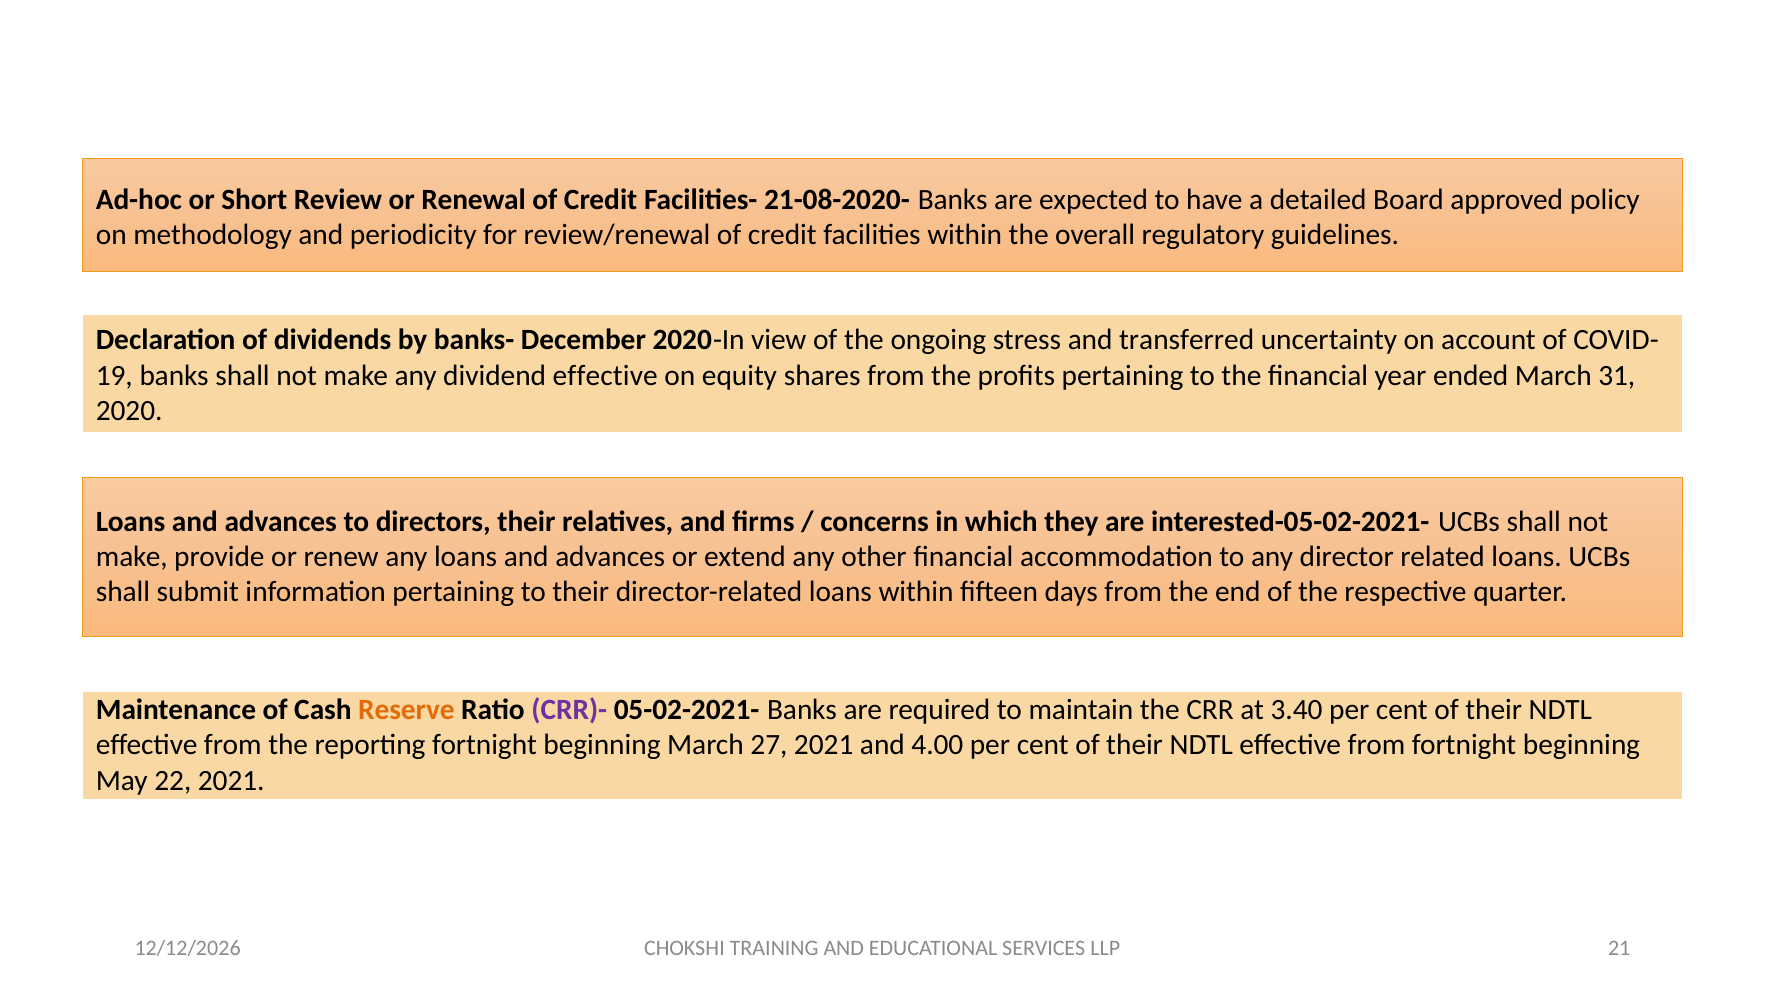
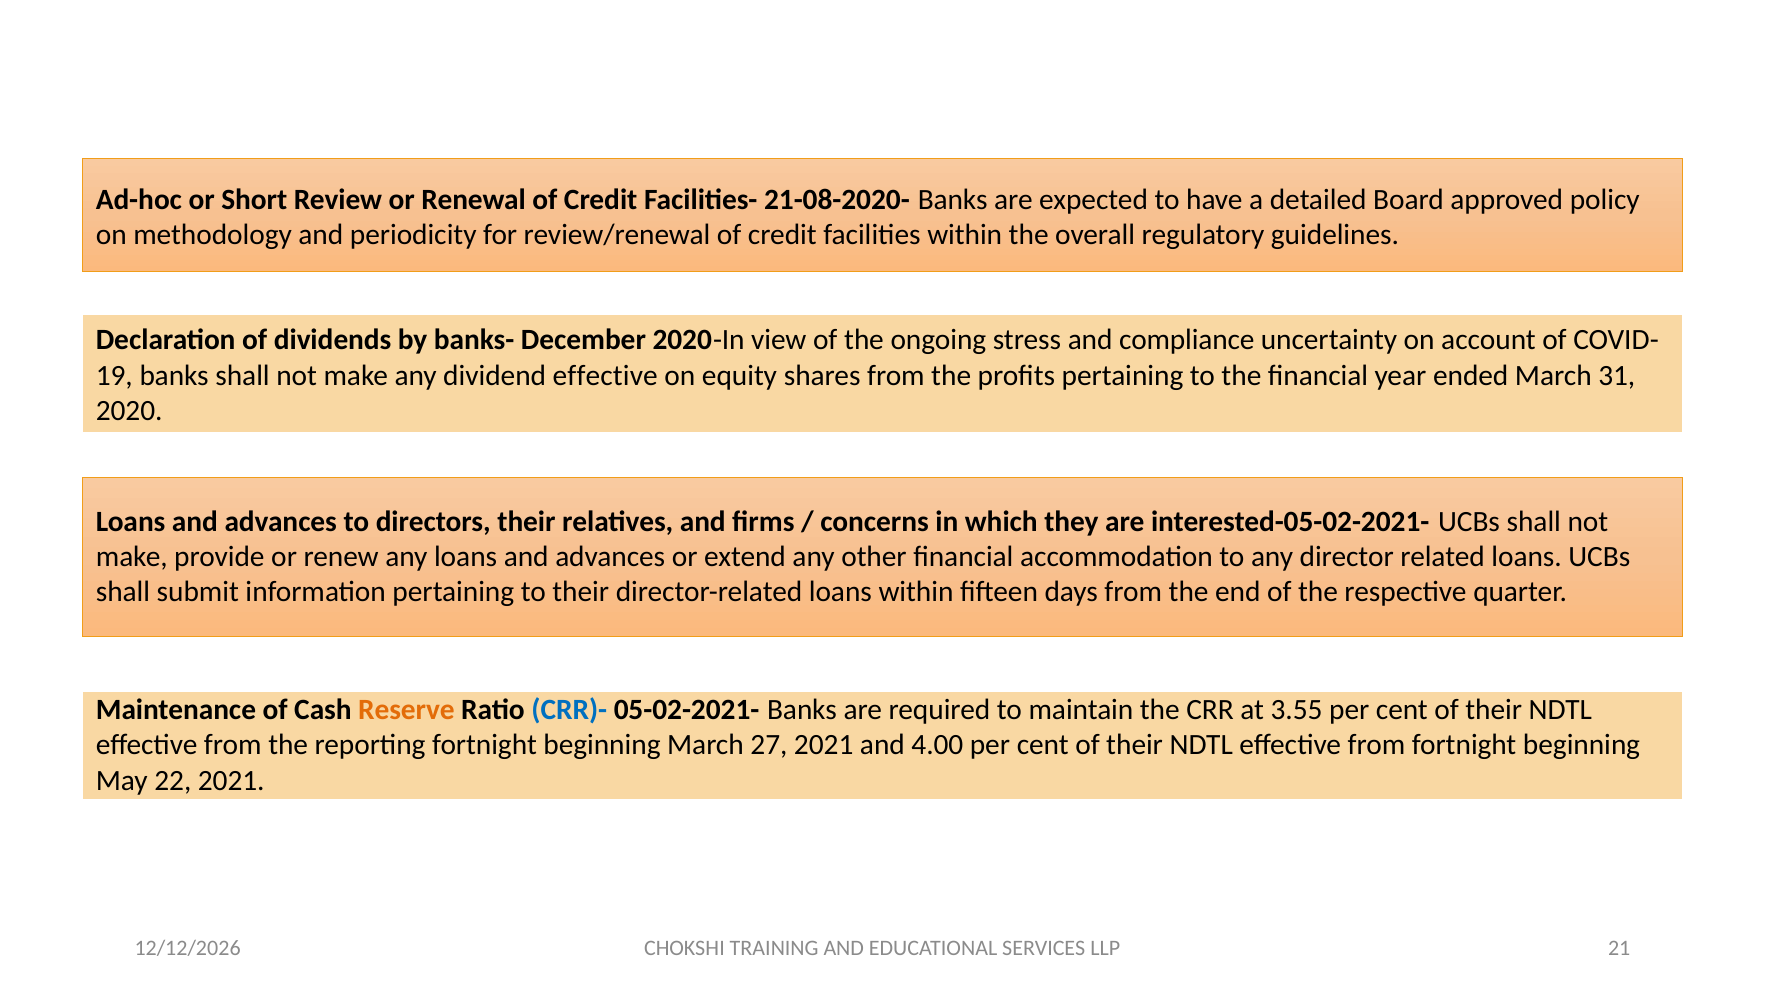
transferred: transferred -> compliance (1187, 340)
CRR)- colour: purple -> blue (569, 710)
3.40: 3.40 -> 3.55 (1297, 710)
